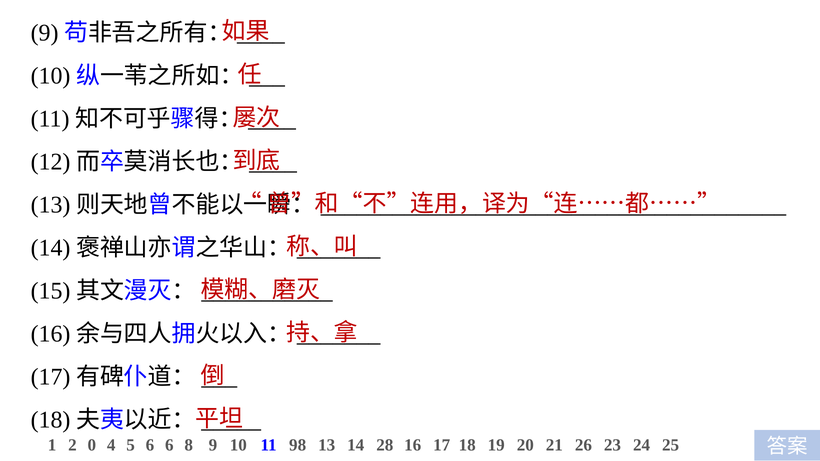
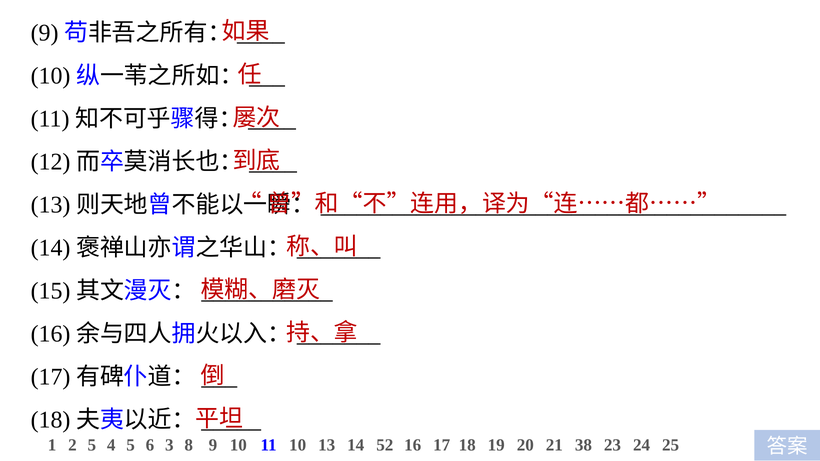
2 0: 0 -> 5 (92, 446)
6 6: 6 -> 3 (169, 446)
11 98: 98 -> 10 (298, 446)
28: 28 -> 52 (385, 446)
26: 26 -> 38 (583, 446)
